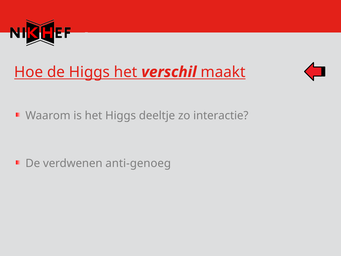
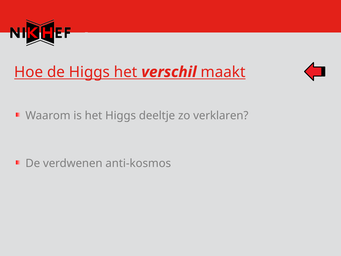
interactie: interactie -> verklaren (221, 115)
anti-genoeg: anti-genoeg -> anti-kosmos (138, 163)
